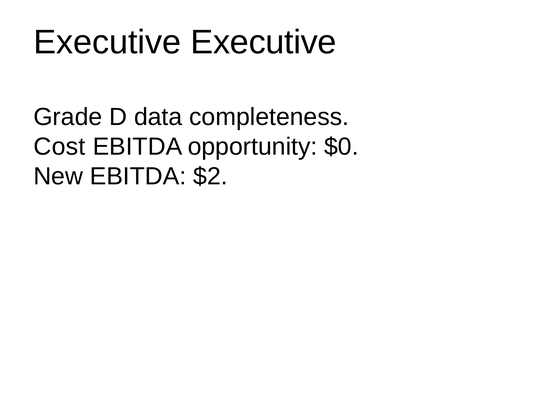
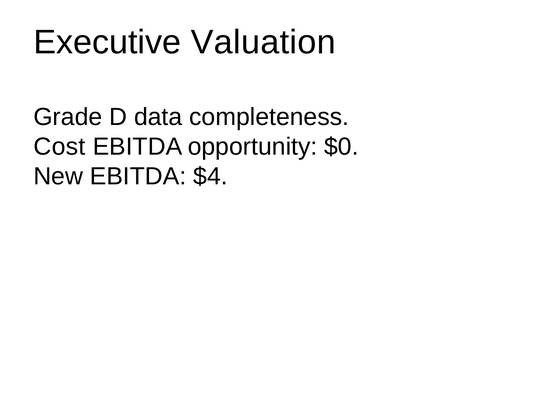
Executive Executive: Executive -> Valuation (263, 42)
$2: $2 -> $4 (211, 177)
